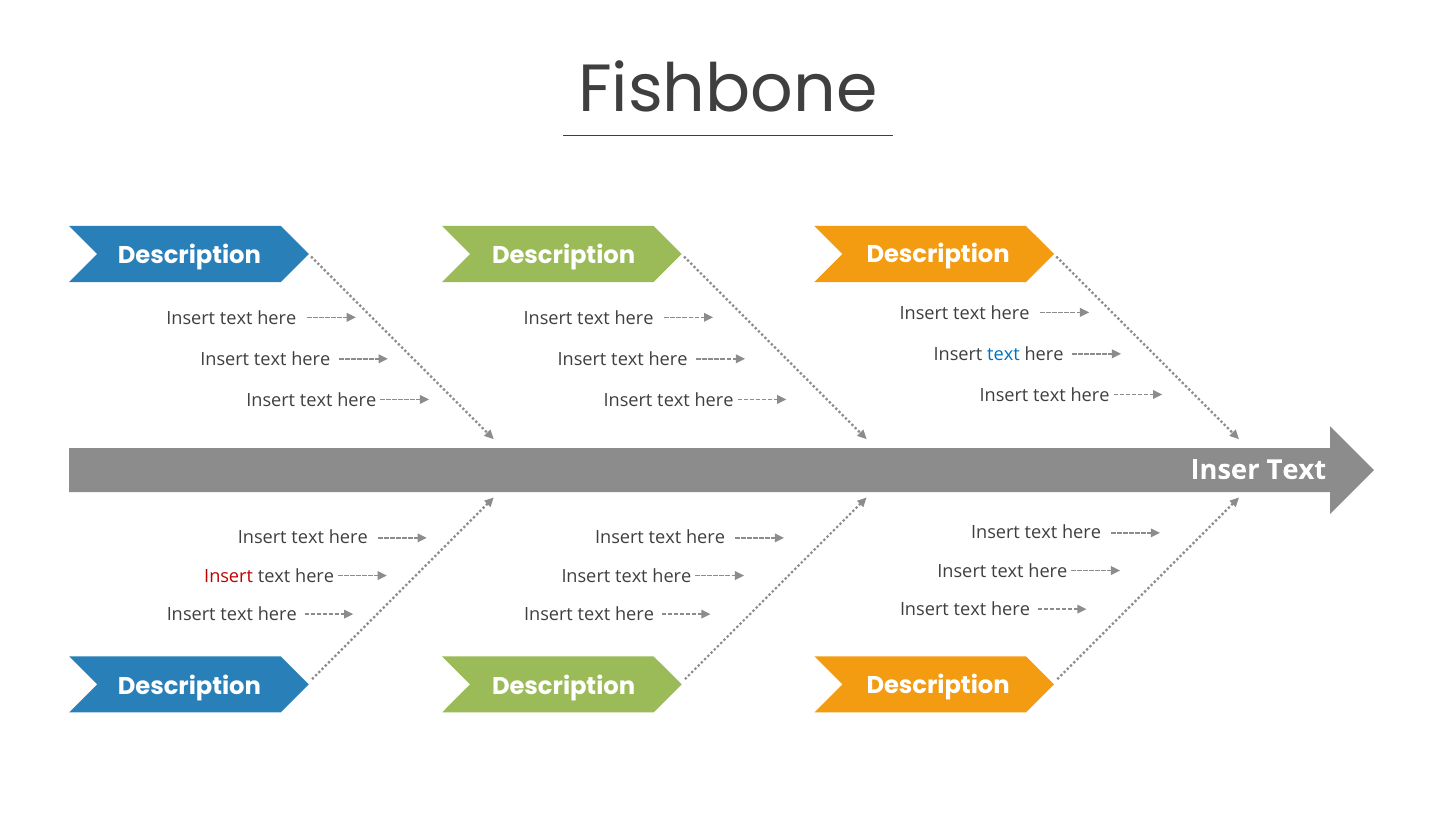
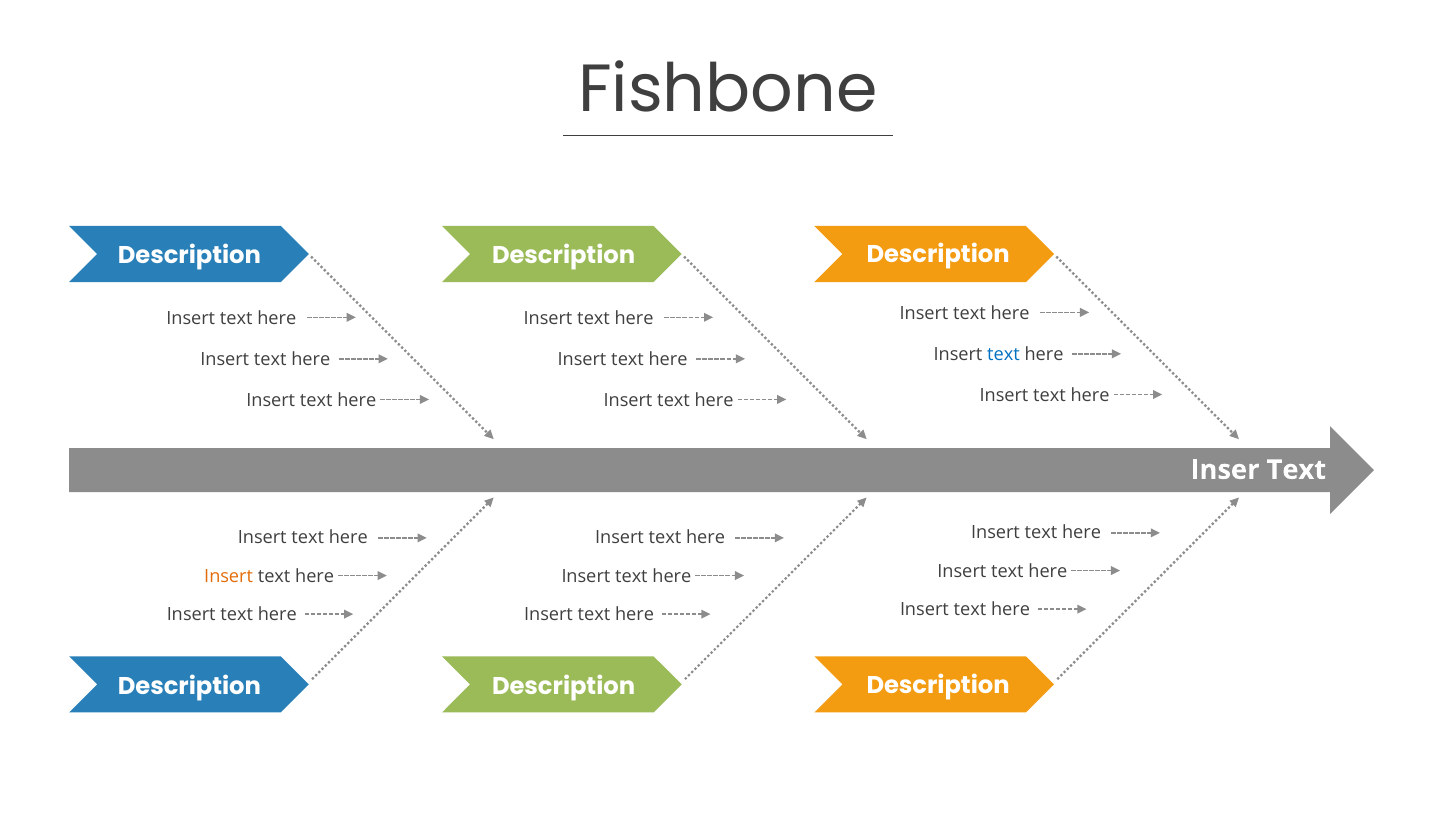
Insert colour: red -> orange (229, 576)
